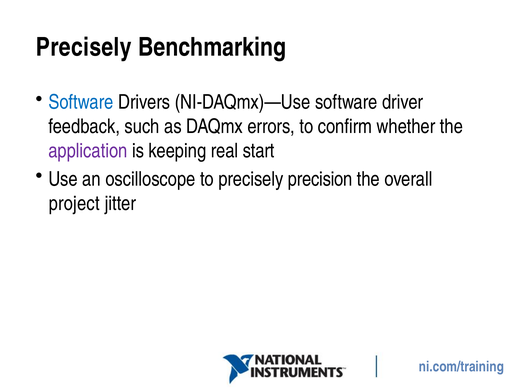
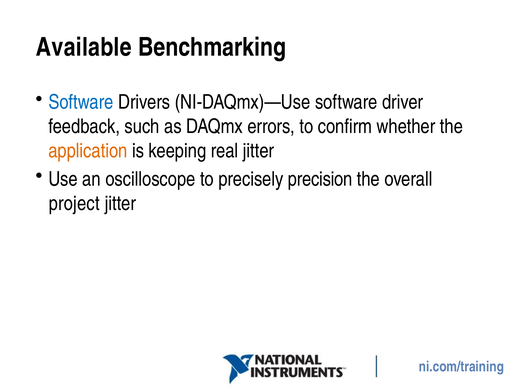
Precisely: Precisely -> Available (84, 47)
application colour: purple -> orange (88, 151)
real start: start -> jitter (259, 151)
